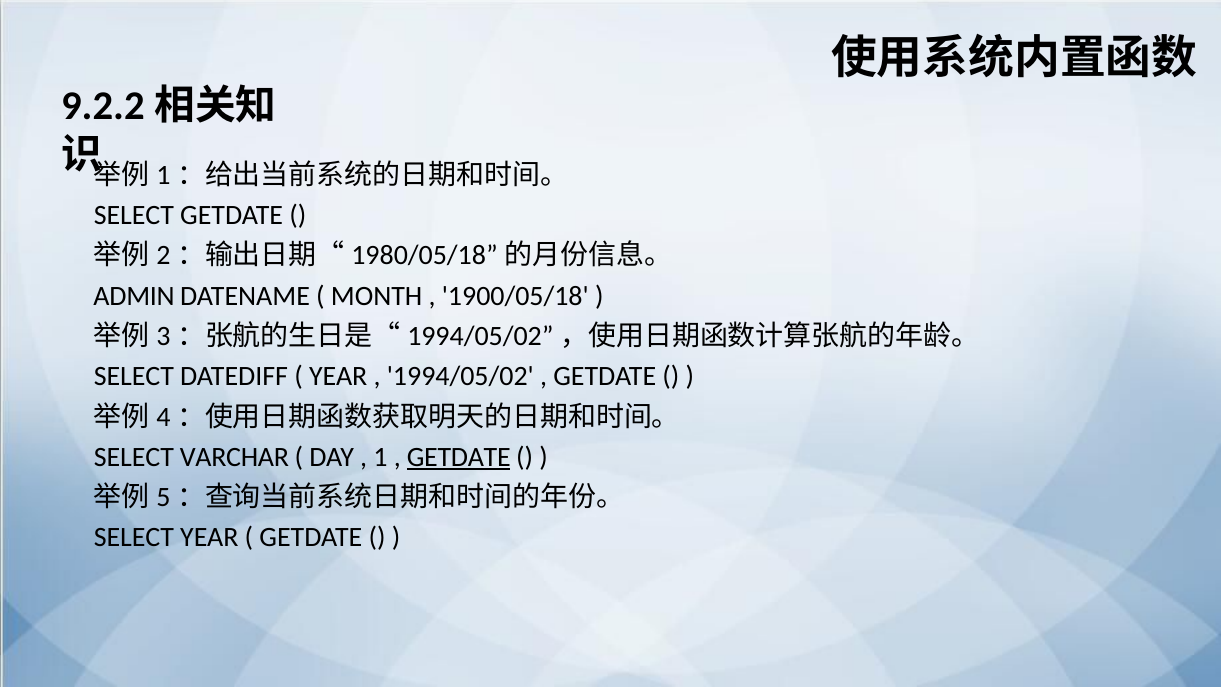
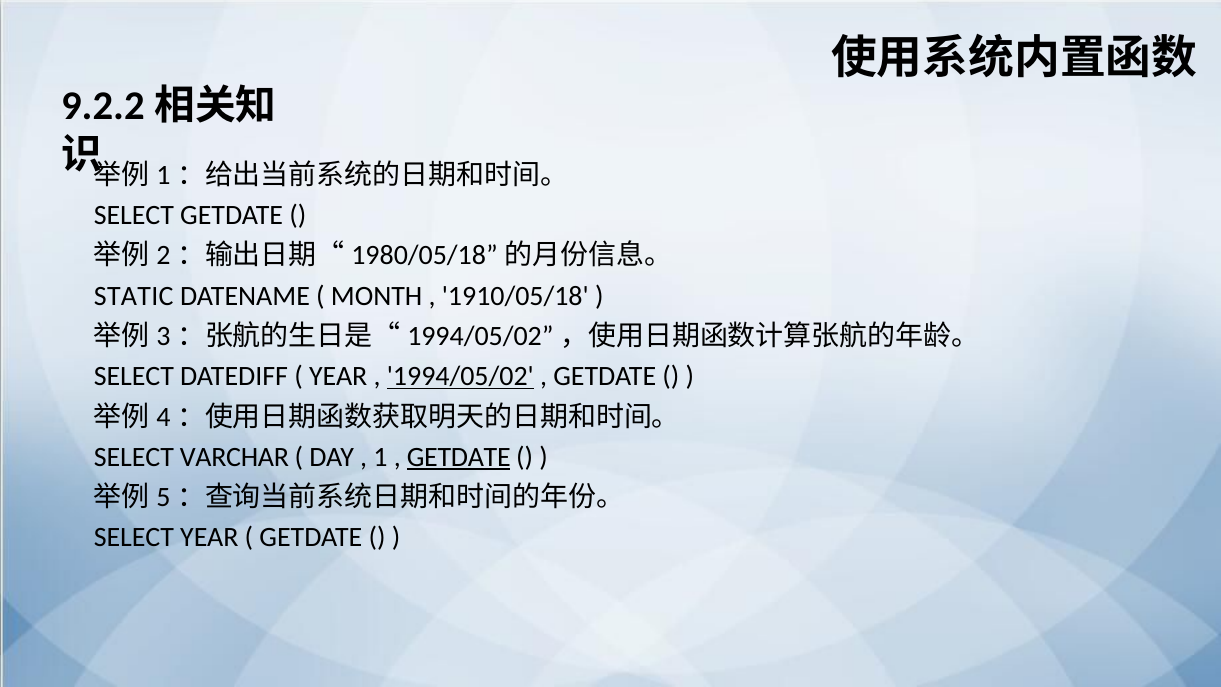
ADMIN: ADMIN -> STATIC (134, 296)
1900/05/18: 1900/05/18 -> 1910/05/18 (515, 296)
1994/05/02 underline: none -> present (460, 376)
